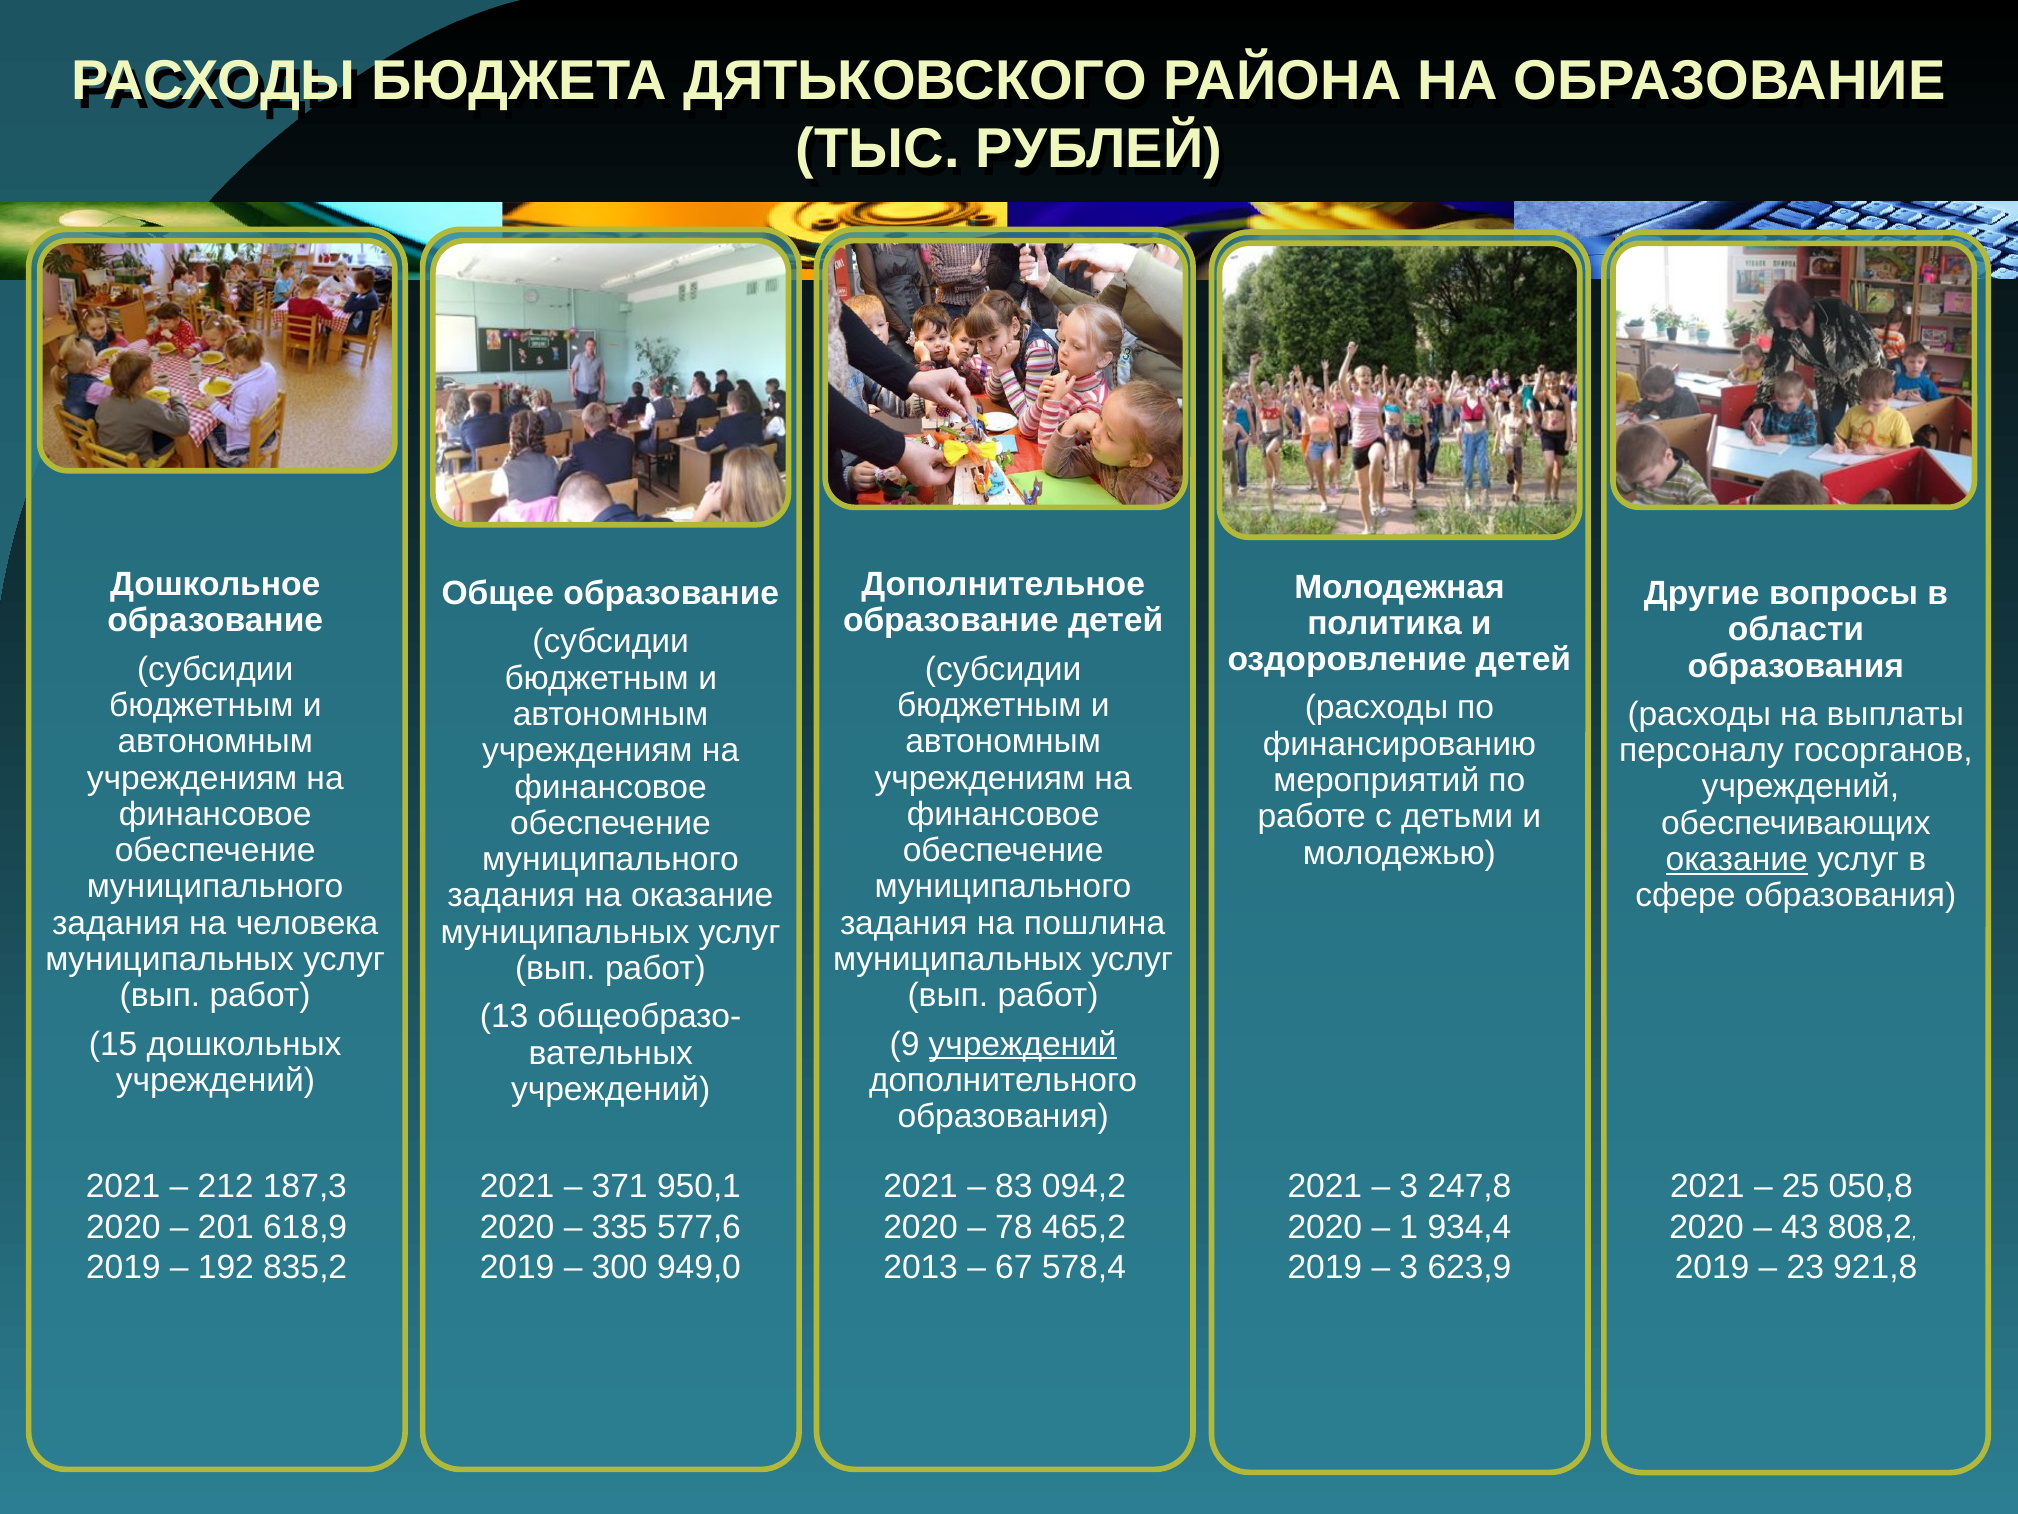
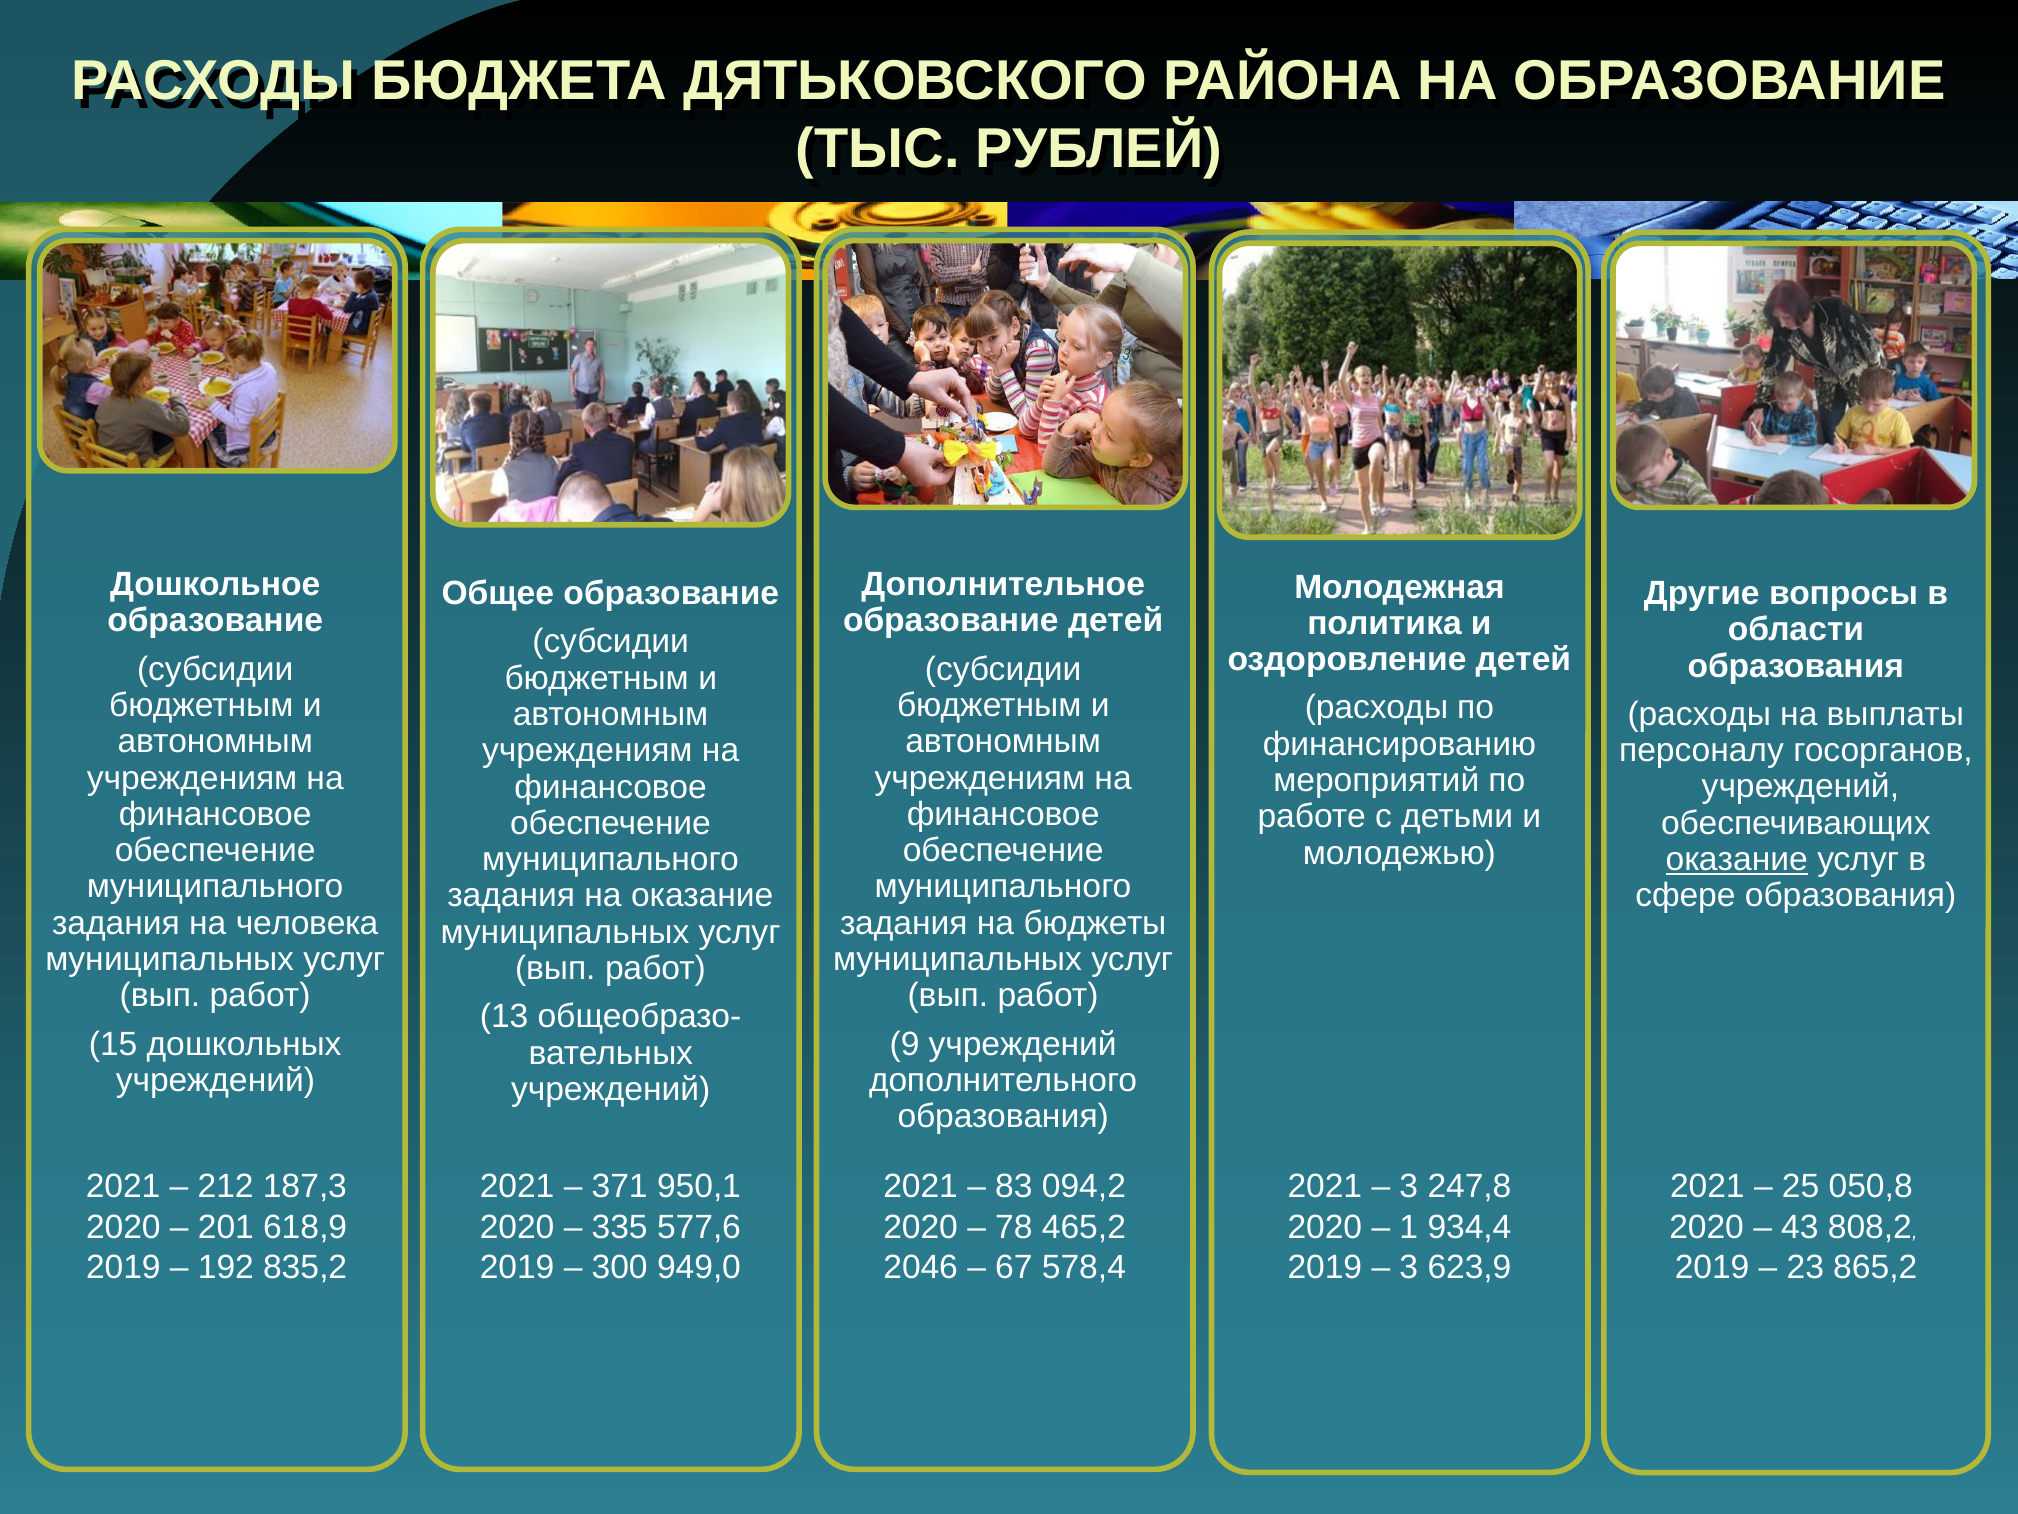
пошлина: пошлина -> бюджеты (1095, 923)
учреждений underline: present -> none (1023, 1044)
2013: 2013 -> 2046 (921, 1267)
921,8: 921,8 -> 865,2 (1875, 1267)
